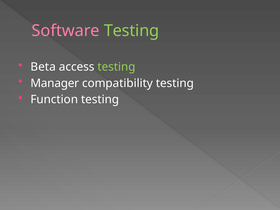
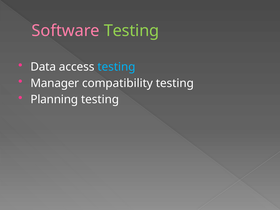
Beta: Beta -> Data (43, 67)
testing colour: light green -> light blue (116, 67)
Function: Function -> Planning (54, 100)
